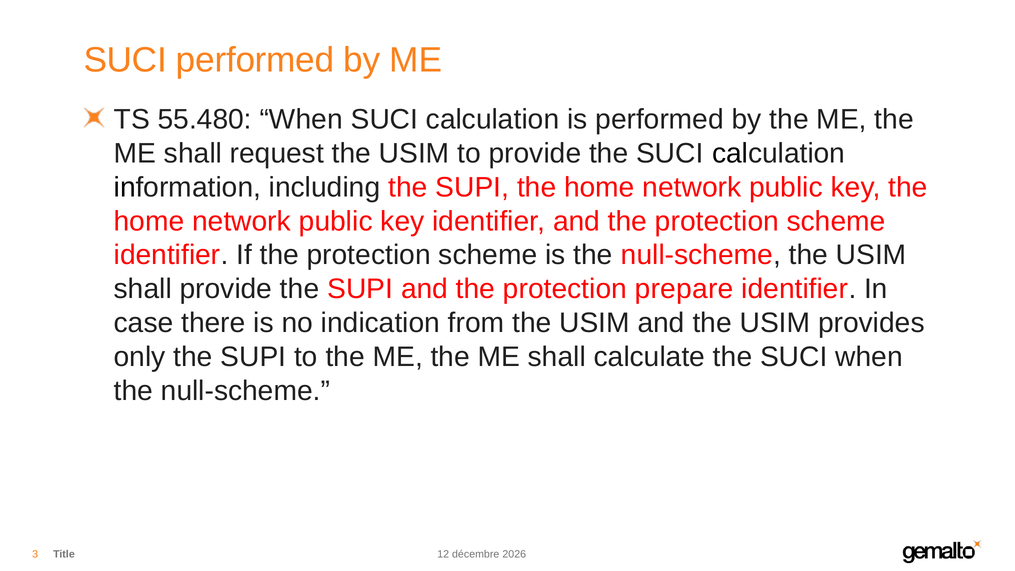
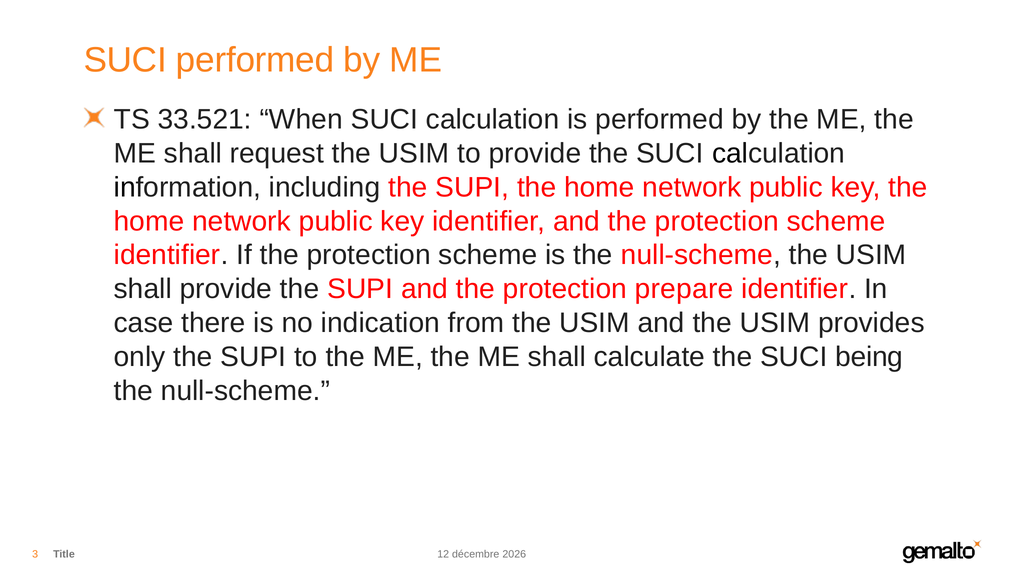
55.480: 55.480 -> 33.521 (205, 120)
SUCI when: when -> being (869, 357)
